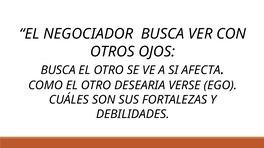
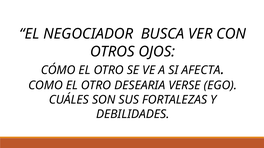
BUSCA: BUSCA -> CÓMO (58, 70)
